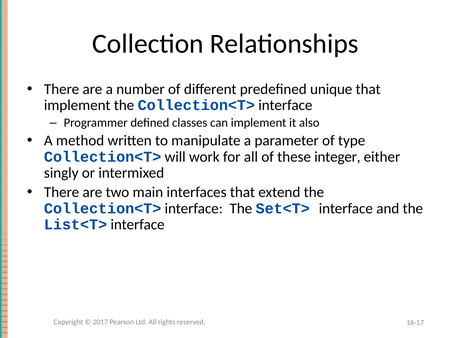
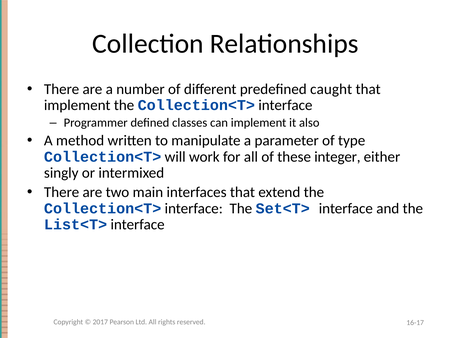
unique: unique -> caught (331, 89)
